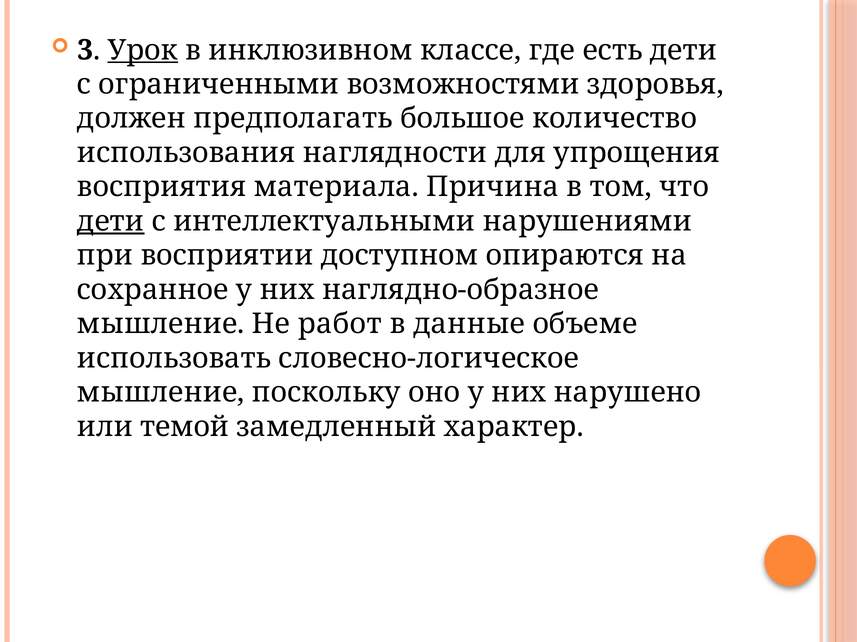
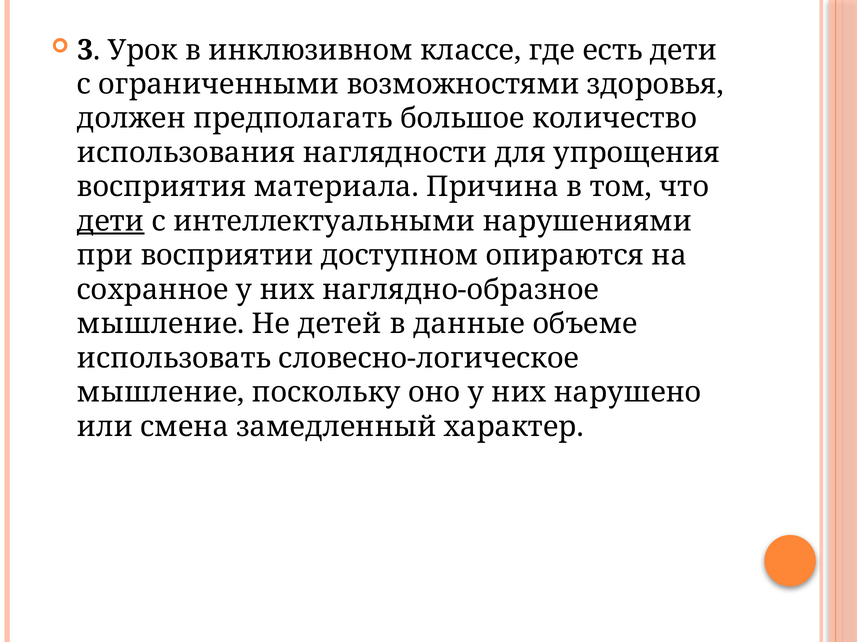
Урок underline: present -> none (143, 50)
работ: работ -> детей (340, 324)
темой: темой -> смена (185, 427)
